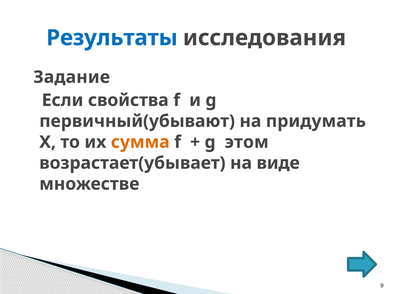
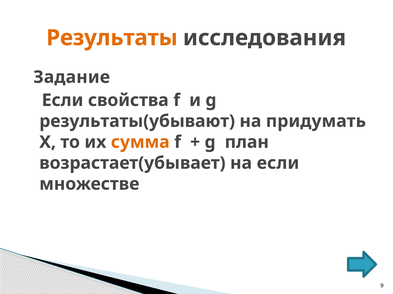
Результаты colour: blue -> orange (112, 38)
первичный(убывают: первичный(убывают -> результаты(убывают (137, 121)
этом: этом -> план (247, 142)
на виде: виде -> если (278, 163)
